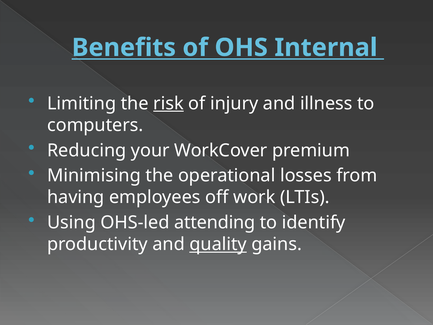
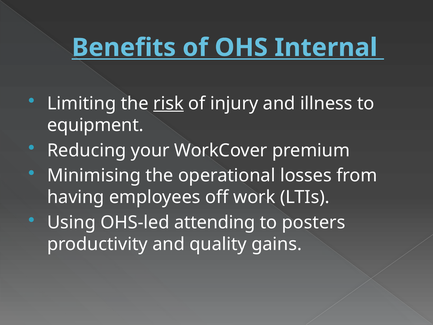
computers: computers -> equipment (95, 125)
identify: identify -> posters (314, 222)
quality underline: present -> none (218, 244)
